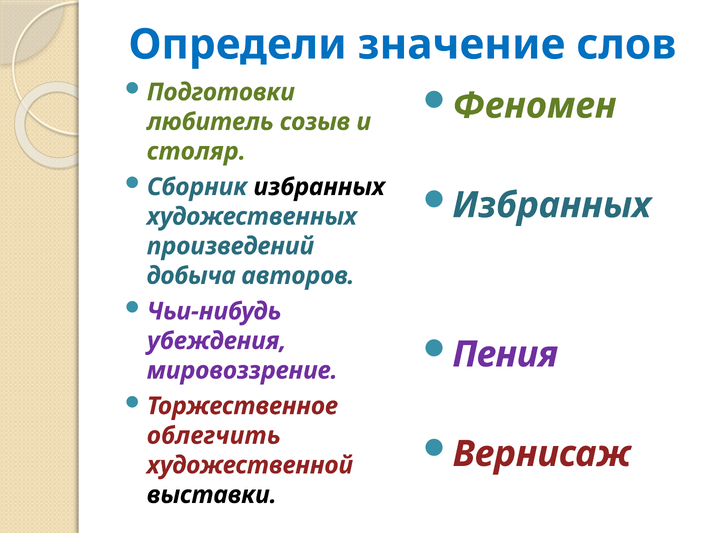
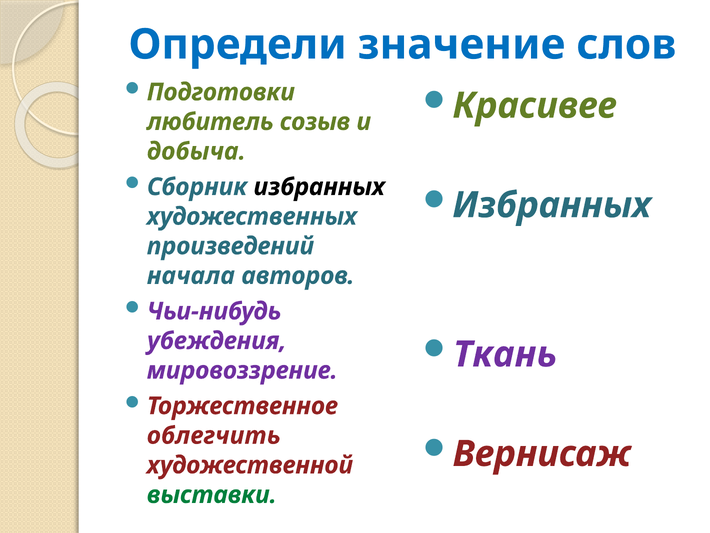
Феномен: Феномен -> Красивее (535, 106)
столяр: столяр -> добыча (196, 151)
добыча: добыча -> начала (191, 276)
Пения: Пения -> Ткань (505, 354)
выставки colour: black -> green (212, 494)
